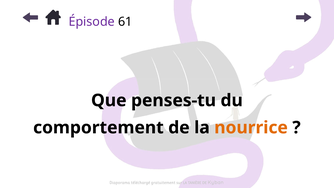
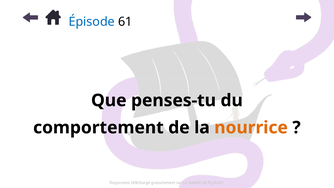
Épisode colour: purple -> blue (92, 22)
